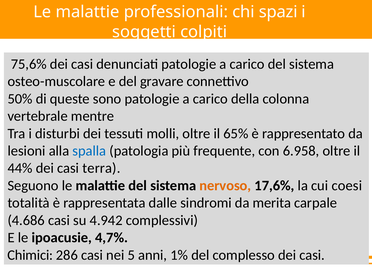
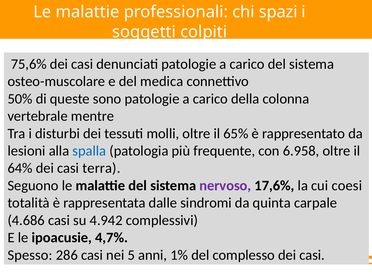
gravare: gravare -> medica (162, 81)
44%: 44% -> 64% (20, 168)
nervoso colour: orange -> purple (225, 186)
merita: merita -> quinta (272, 203)
Chimici: Chimici -> Spesso (30, 255)
